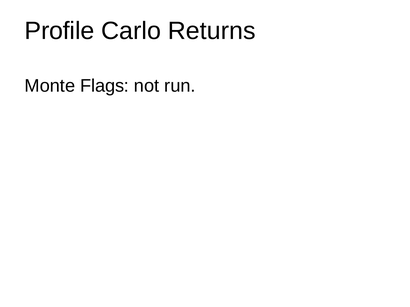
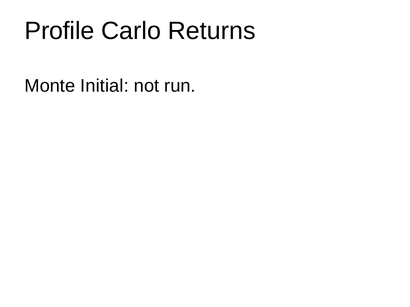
Flags: Flags -> Initial (104, 86)
